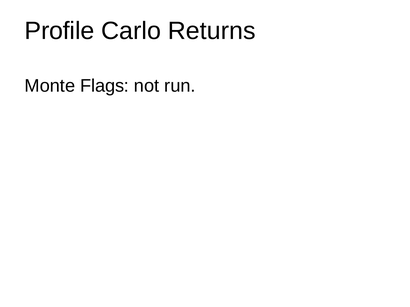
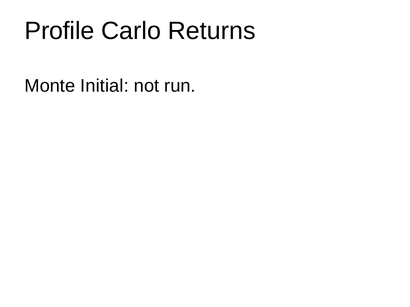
Flags: Flags -> Initial (104, 86)
